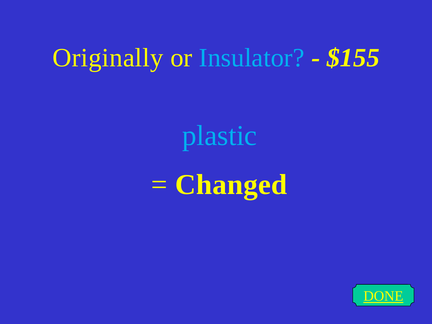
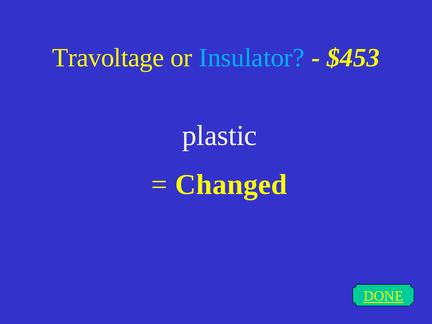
Originally: Originally -> Travoltage (108, 58)
$155: $155 -> $453 (353, 58)
plastic colour: light blue -> white (220, 136)
